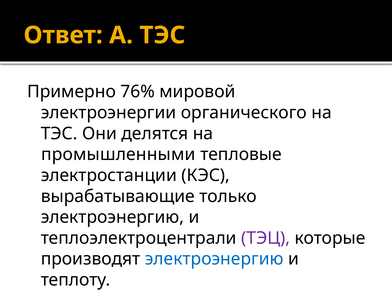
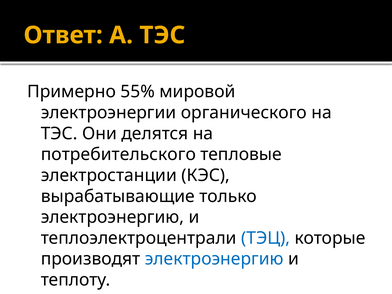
76%: 76% -> 55% (138, 92)
промышленными: промышленными -> потребительского (118, 154)
ТЭЦ colour: purple -> blue (266, 238)
